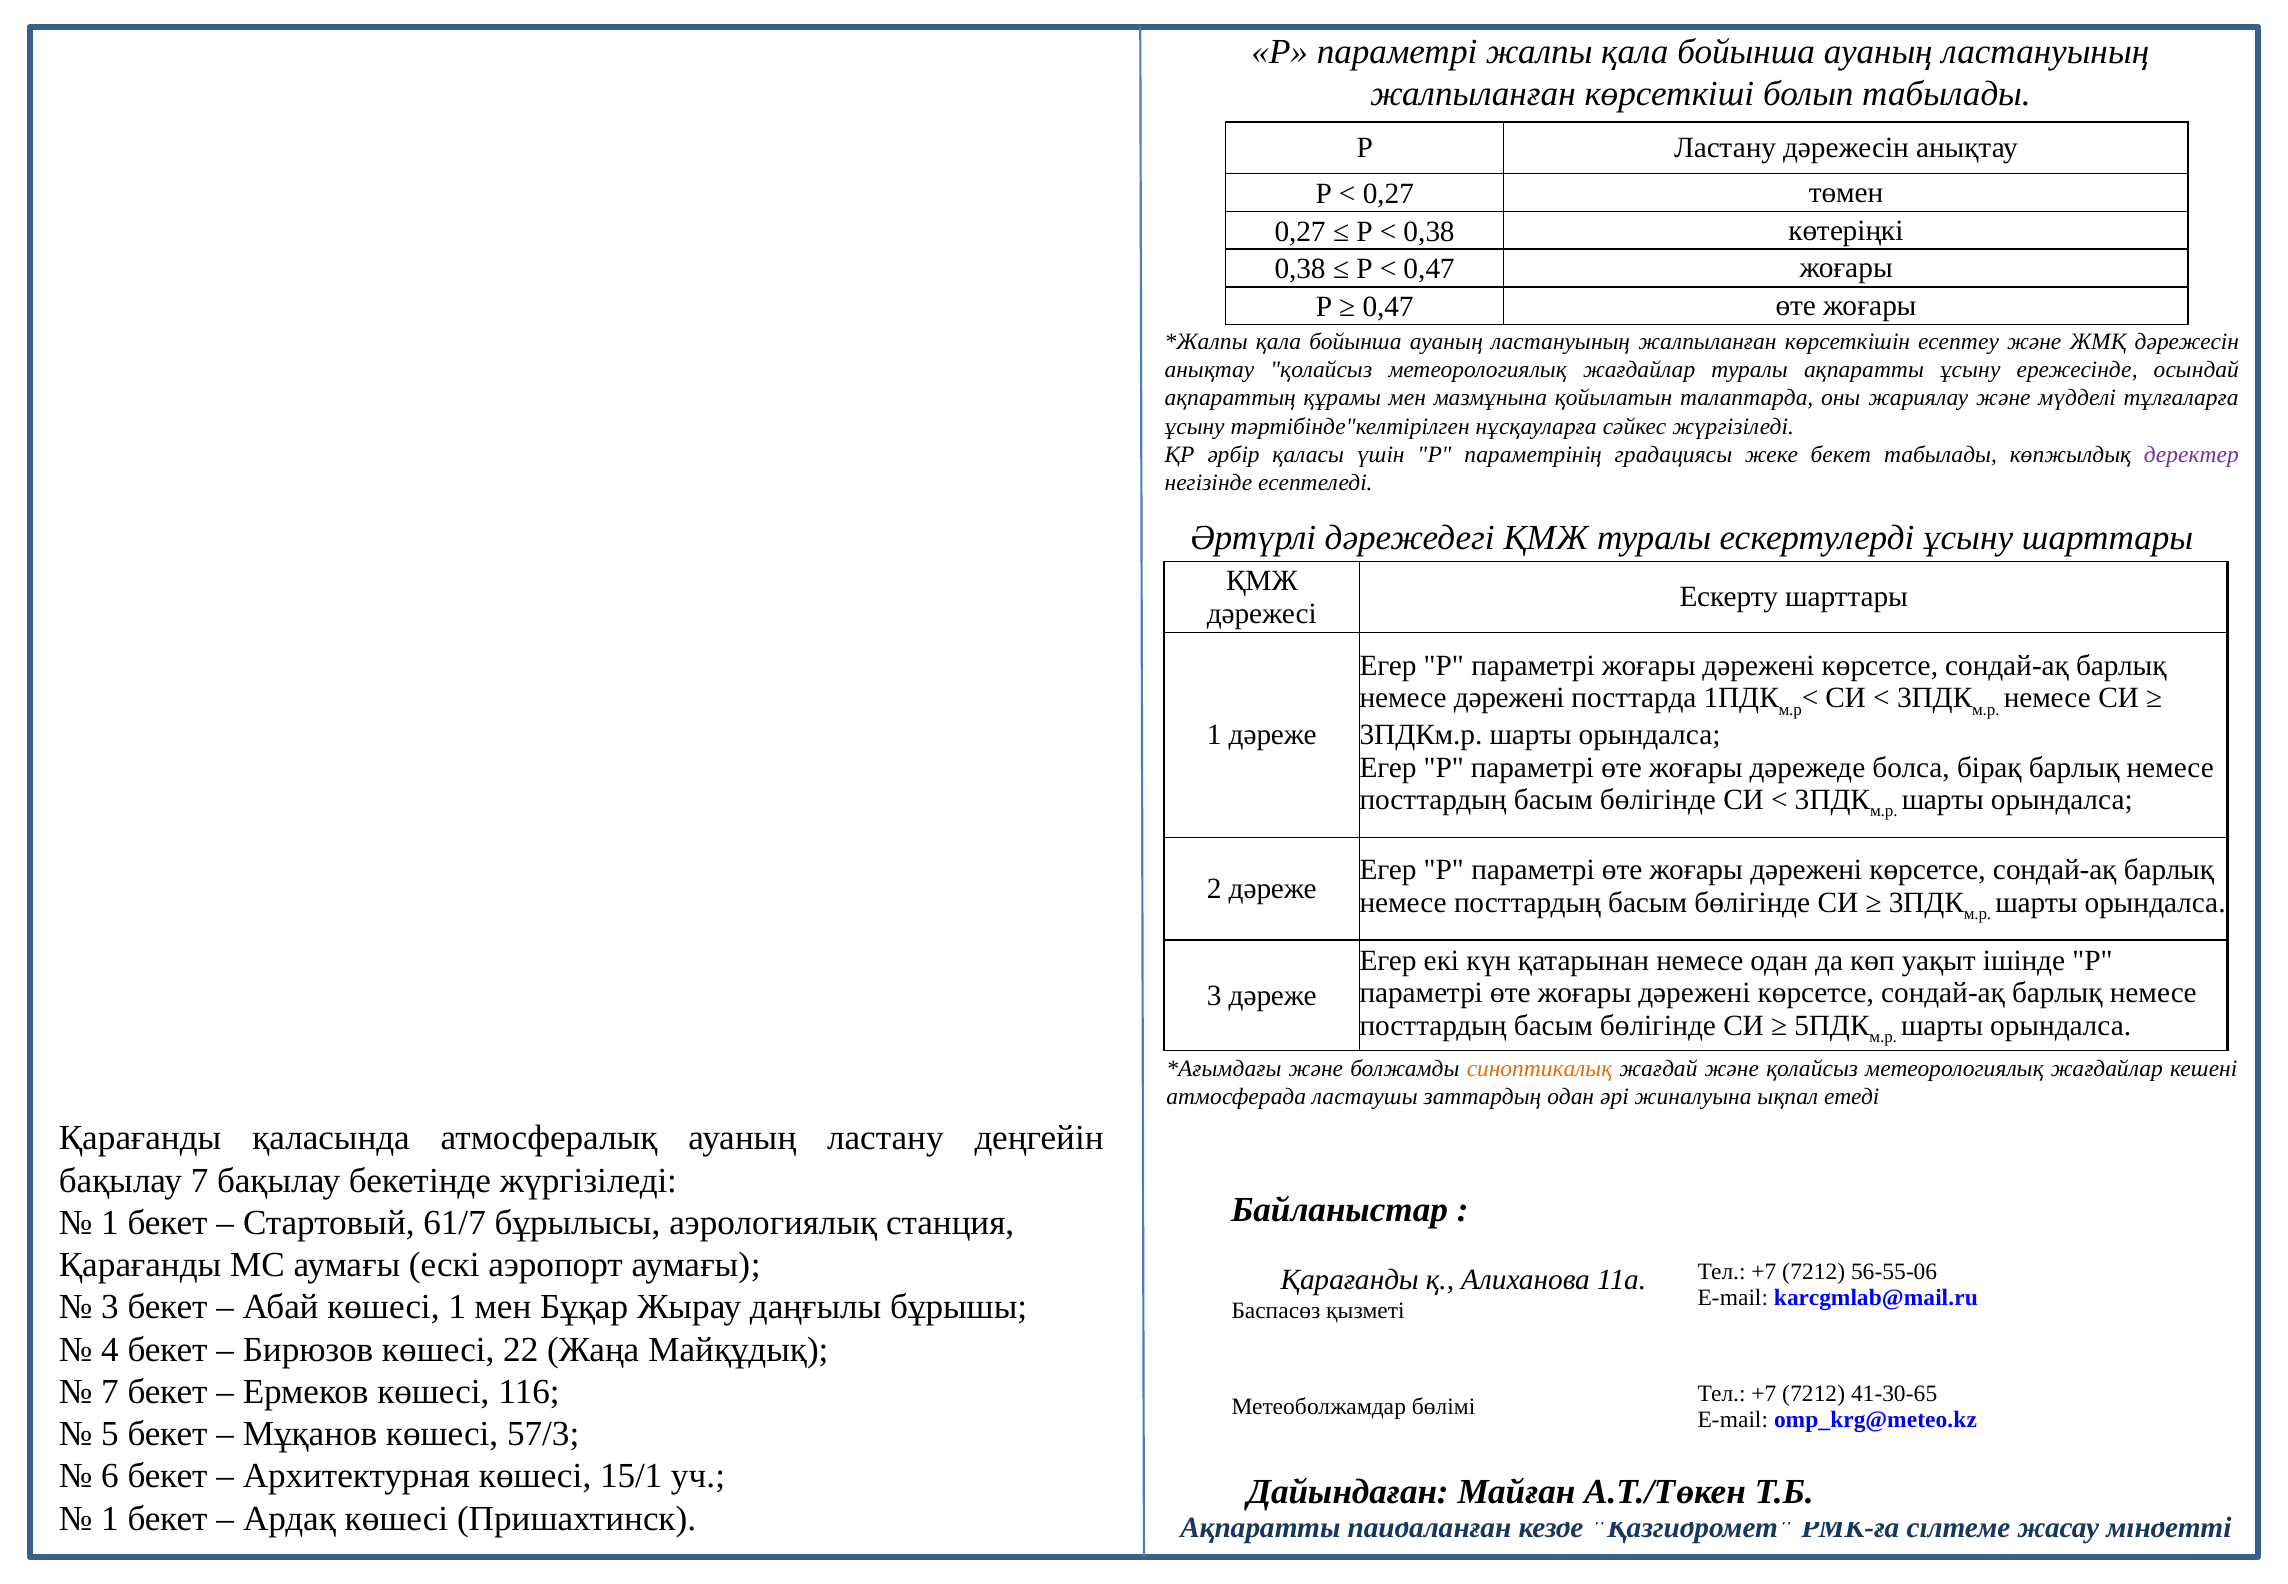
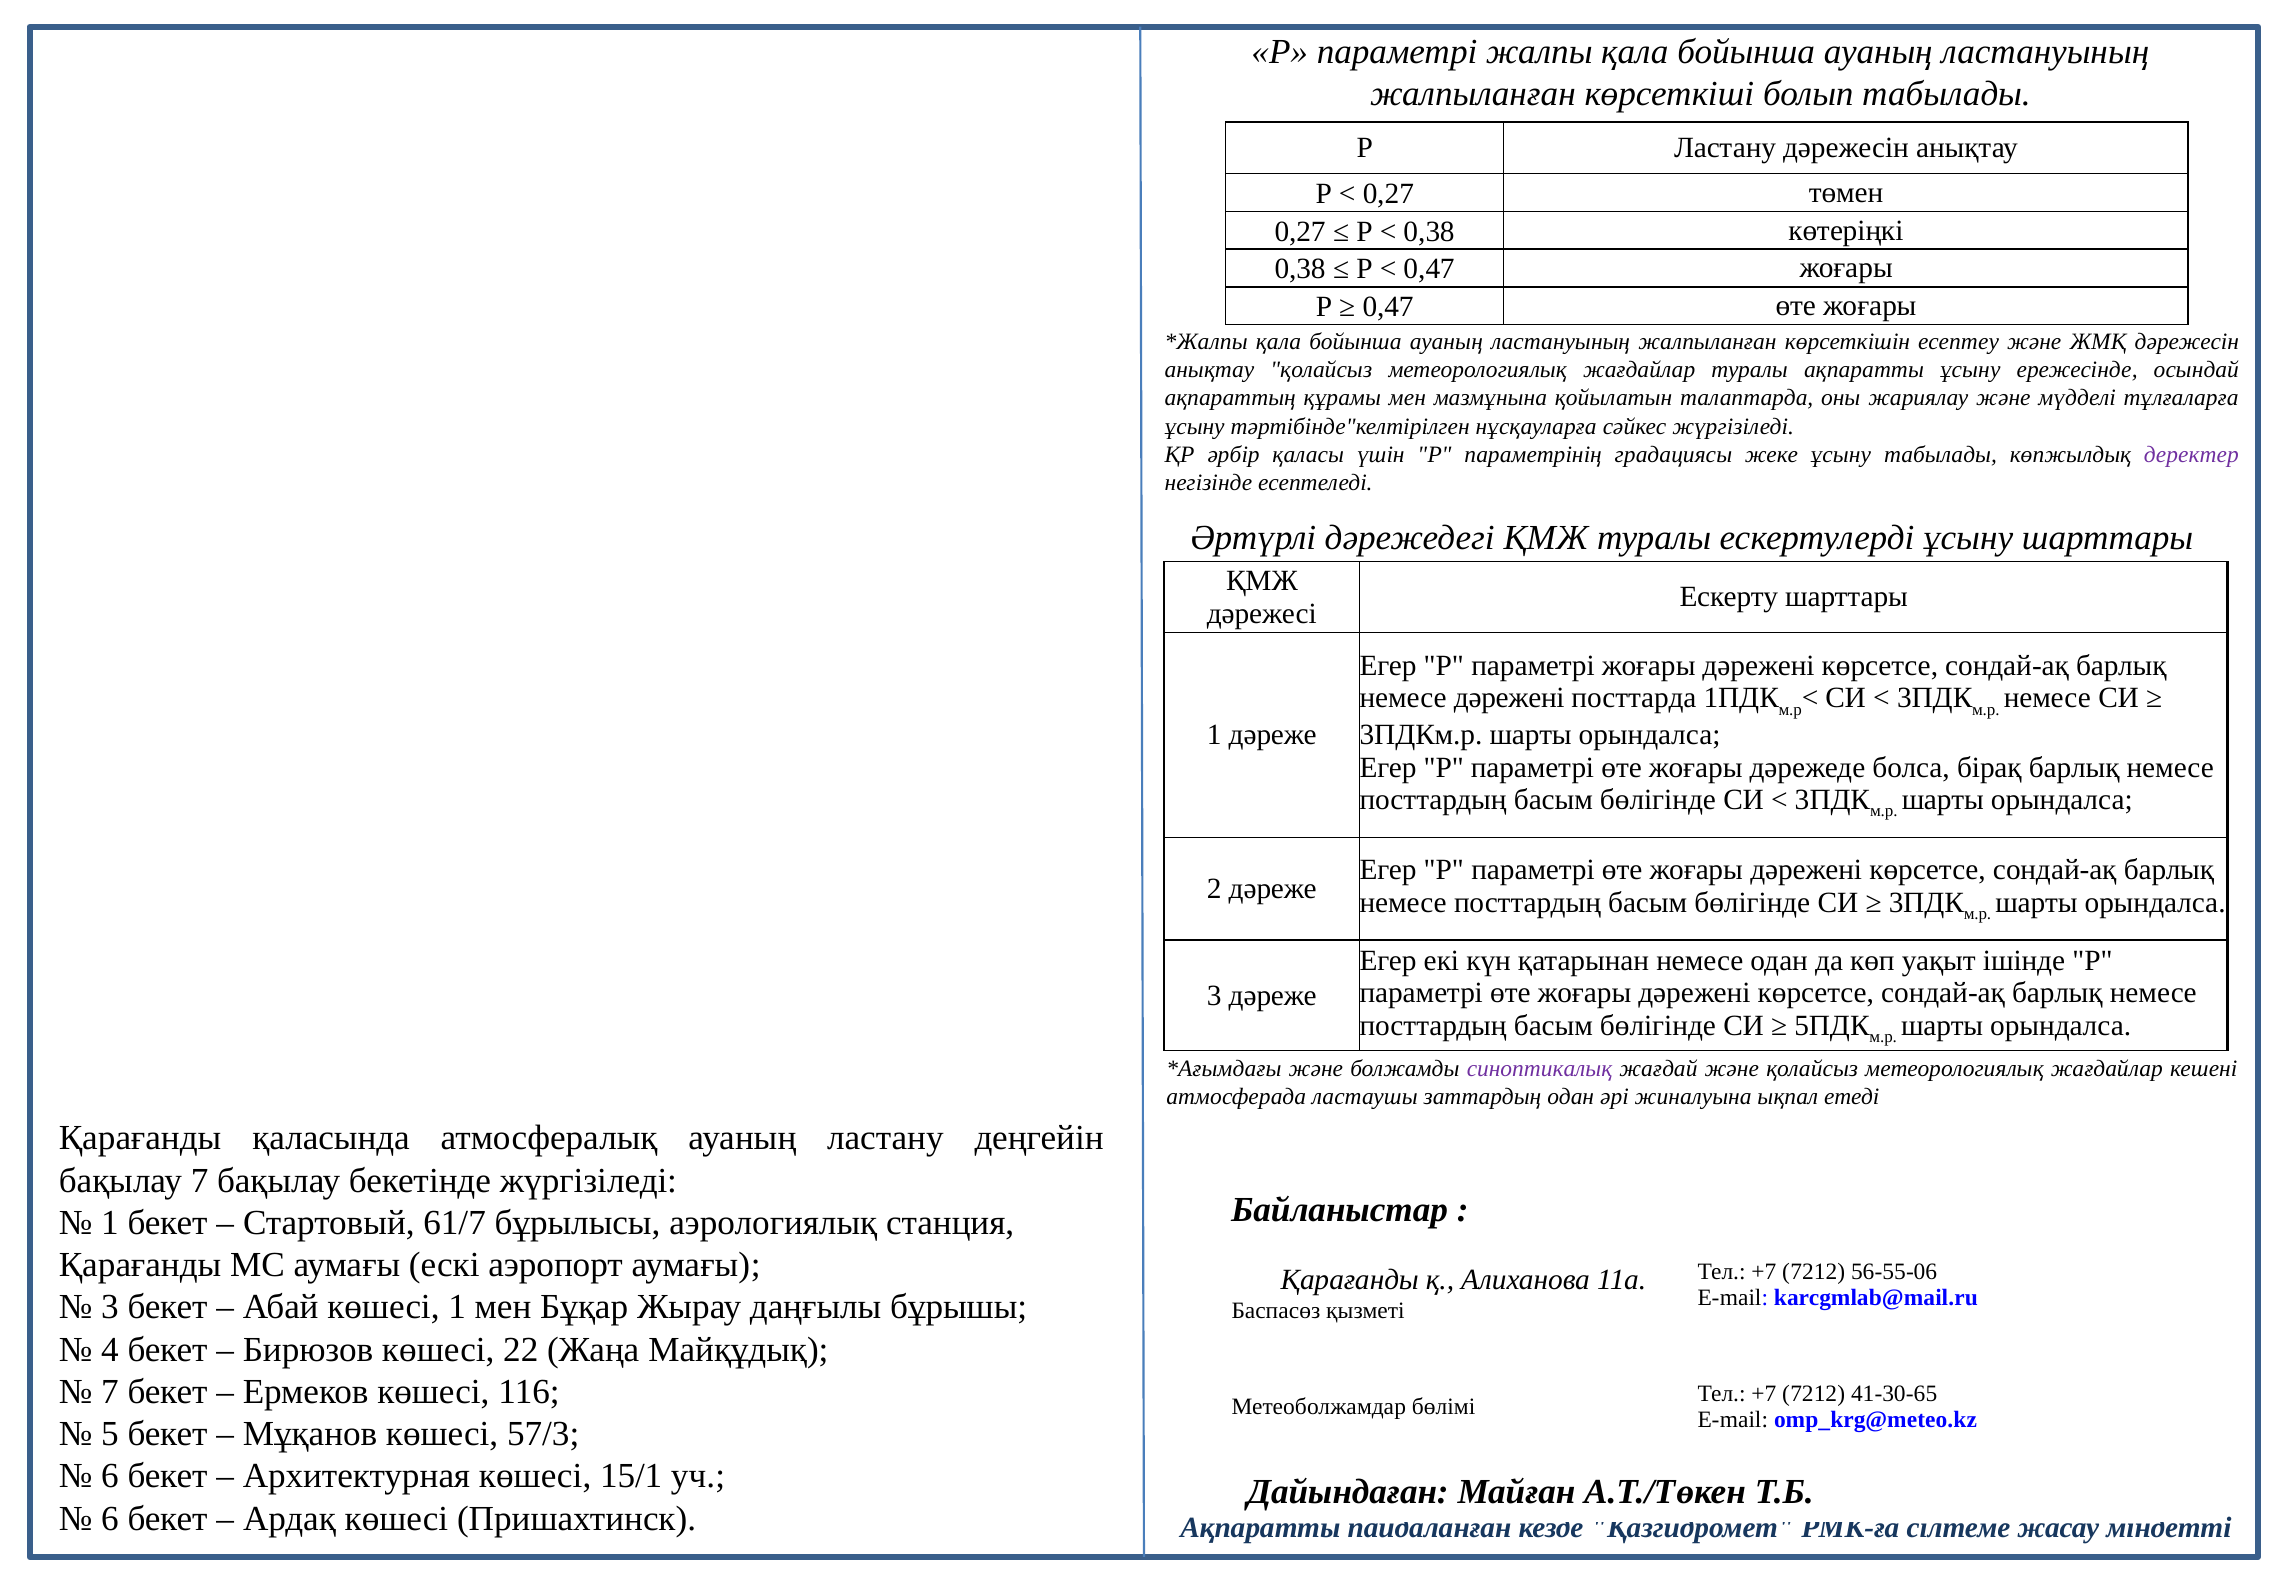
жеке бекет: бекет -> ұсыну (1841, 454)
синоптикалық colour: orange -> purple (1540, 1069)
1: 1 -> 6 (110, 1518)
